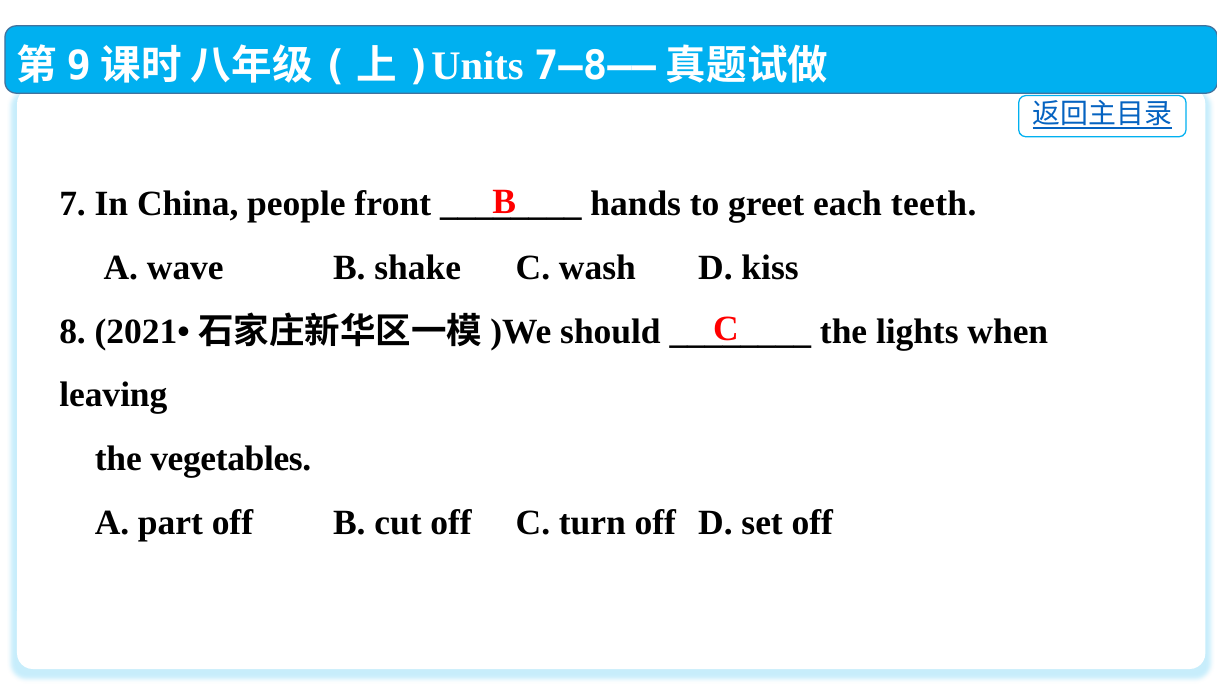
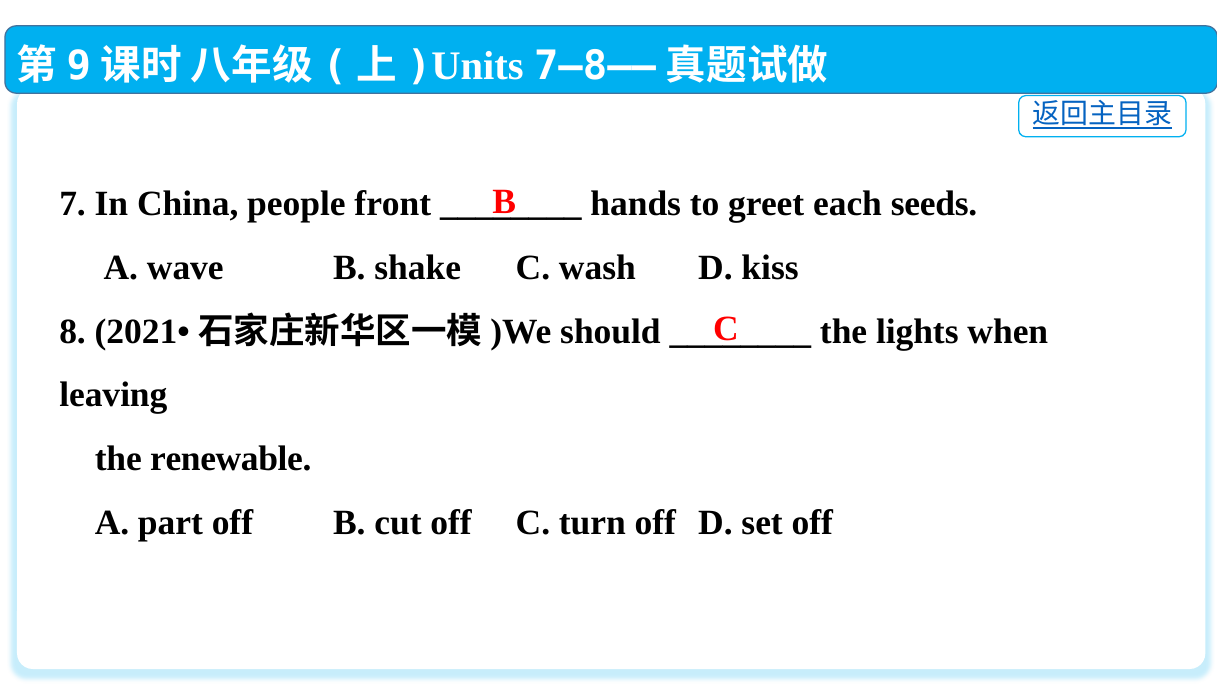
teeth: teeth -> seeds (934, 204)
vegetables: vegetables -> renewable (231, 459)
